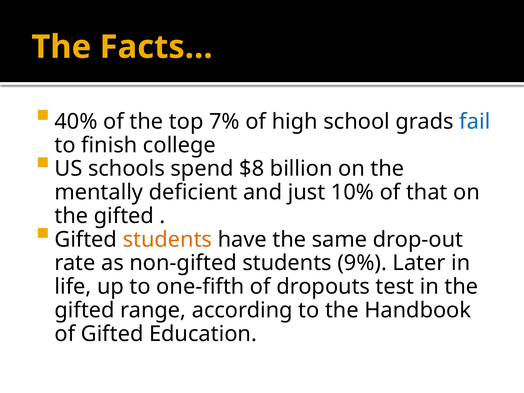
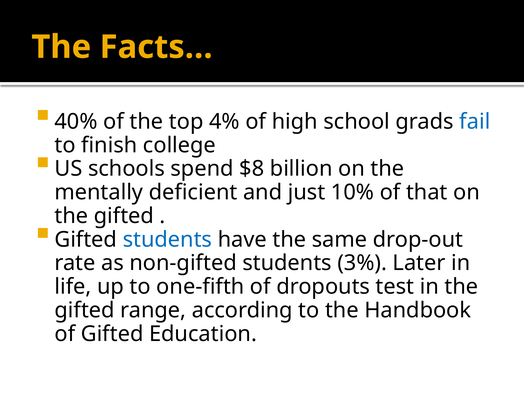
7%: 7% -> 4% (224, 122)
students colour: orange -> blue (167, 239)
9%: 9% -> 3% (362, 263)
